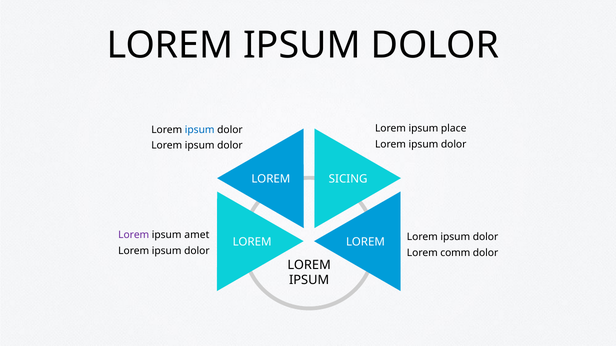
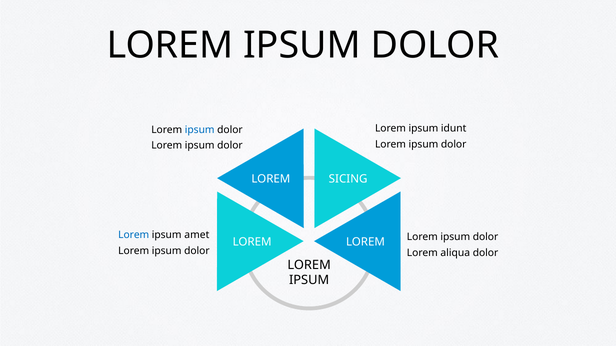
place: place -> idunt (454, 129)
Lorem colour: purple -> blue (134, 235)
comm: comm -> aliqua (455, 253)
